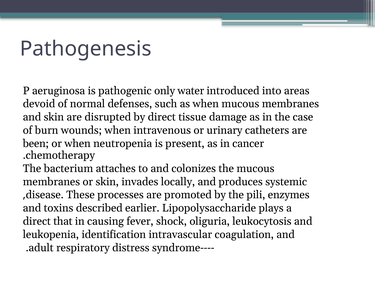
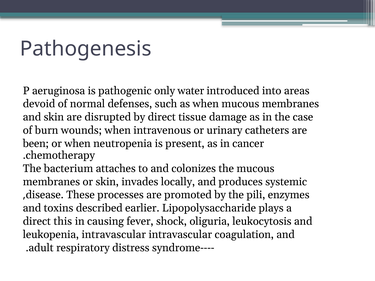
that: that -> this (63, 221)
leukopenia identification: identification -> intravascular (114, 235)
